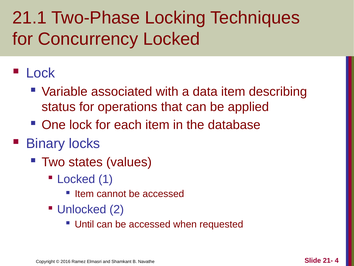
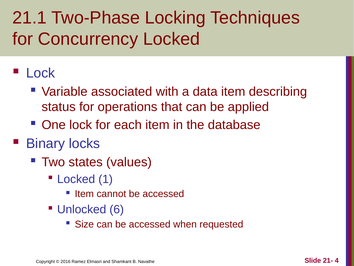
2: 2 -> 6 (117, 209)
Until: Until -> Size (84, 224)
